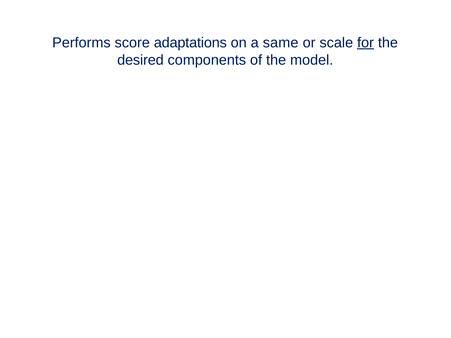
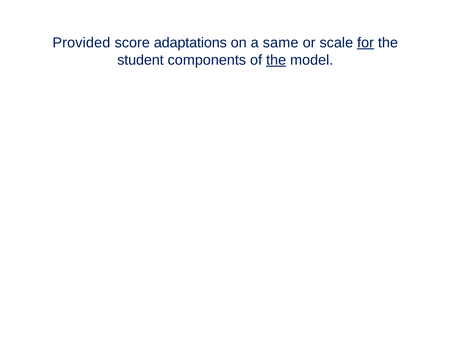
Performs: Performs -> Provided (81, 43)
desired: desired -> student (140, 60)
the underline: none -> present (276, 60)
